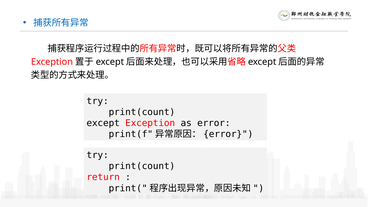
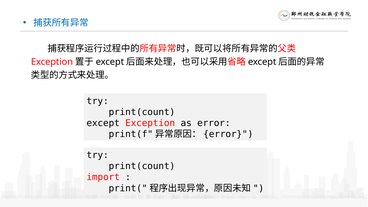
return: return -> import (103, 177)
